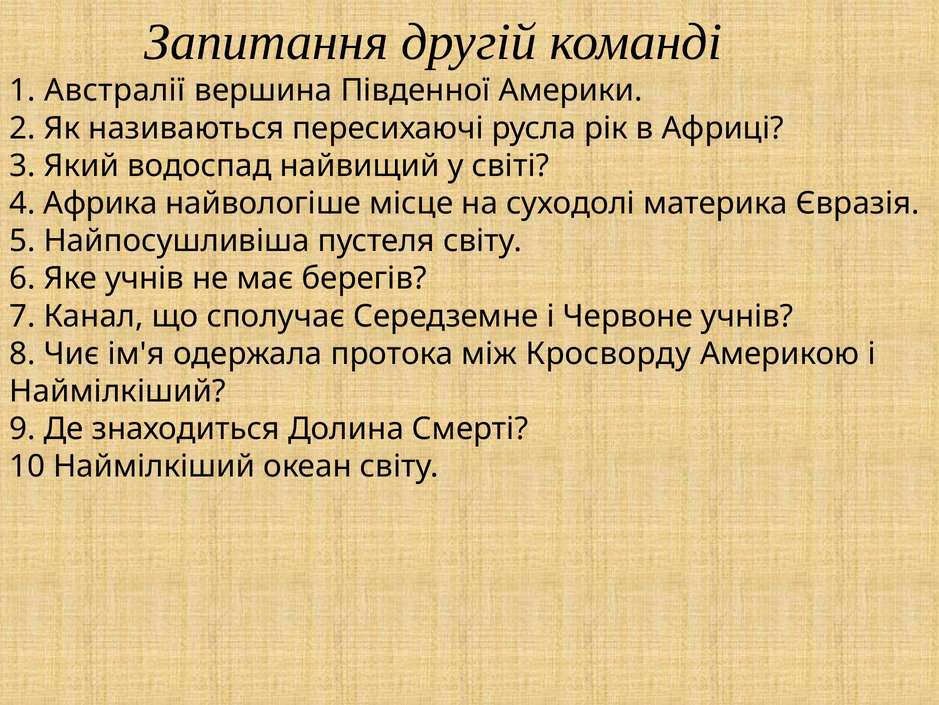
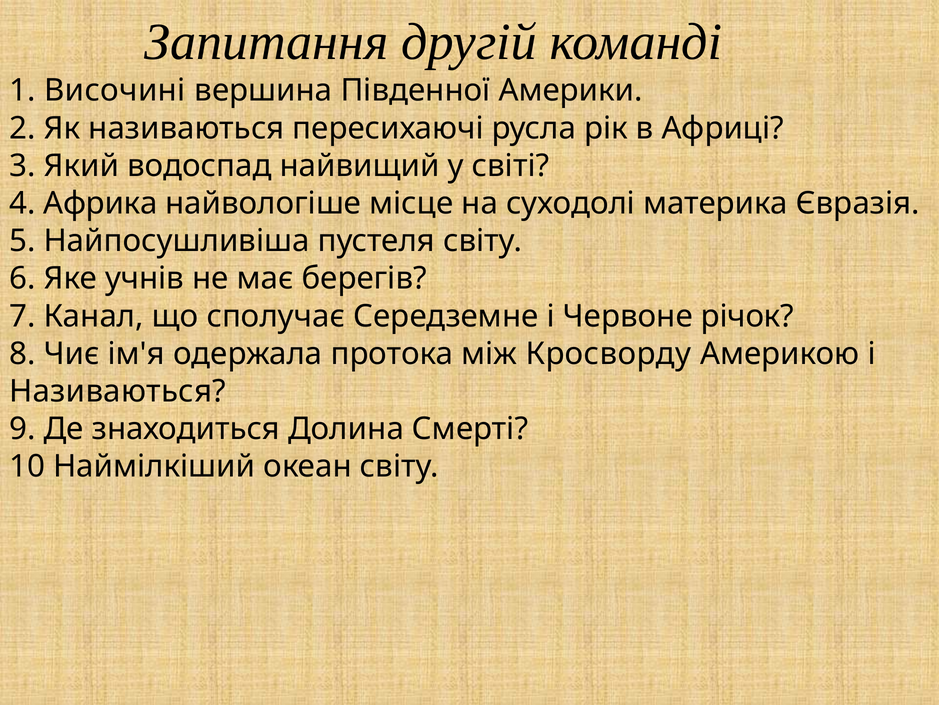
Австралії: Австралії -> Височині (115, 91)
Червоне учнів: учнів -> річок (747, 316)
Наймілкіший: Наймілкіший -> Називаються (118, 391)
